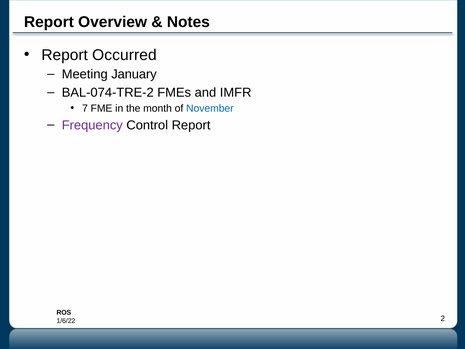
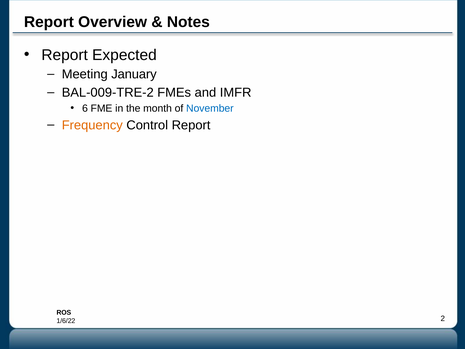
Occurred: Occurred -> Expected (124, 55)
BAL-074-TRE-2: BAL-074-TRE-2 -> BAL-009-TRE-2 (108, 92)
7: 7 -> 6 (85, 108)
Frequency colour: purple -> orange (92, 125)
